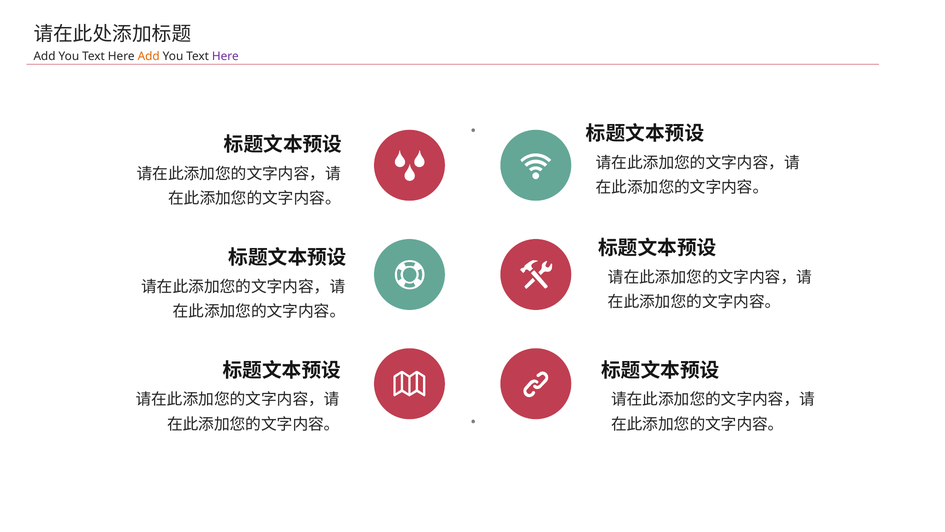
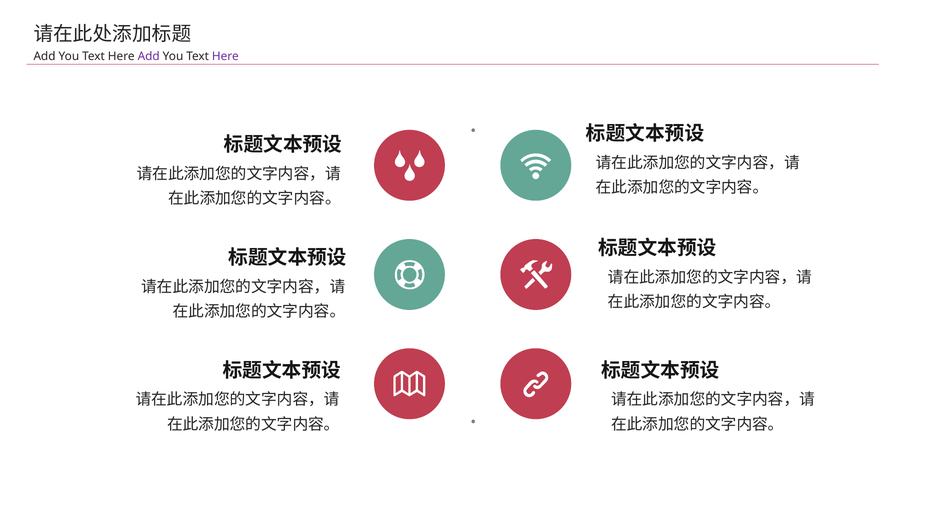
Add colour: orange -> purple (149, 57)
